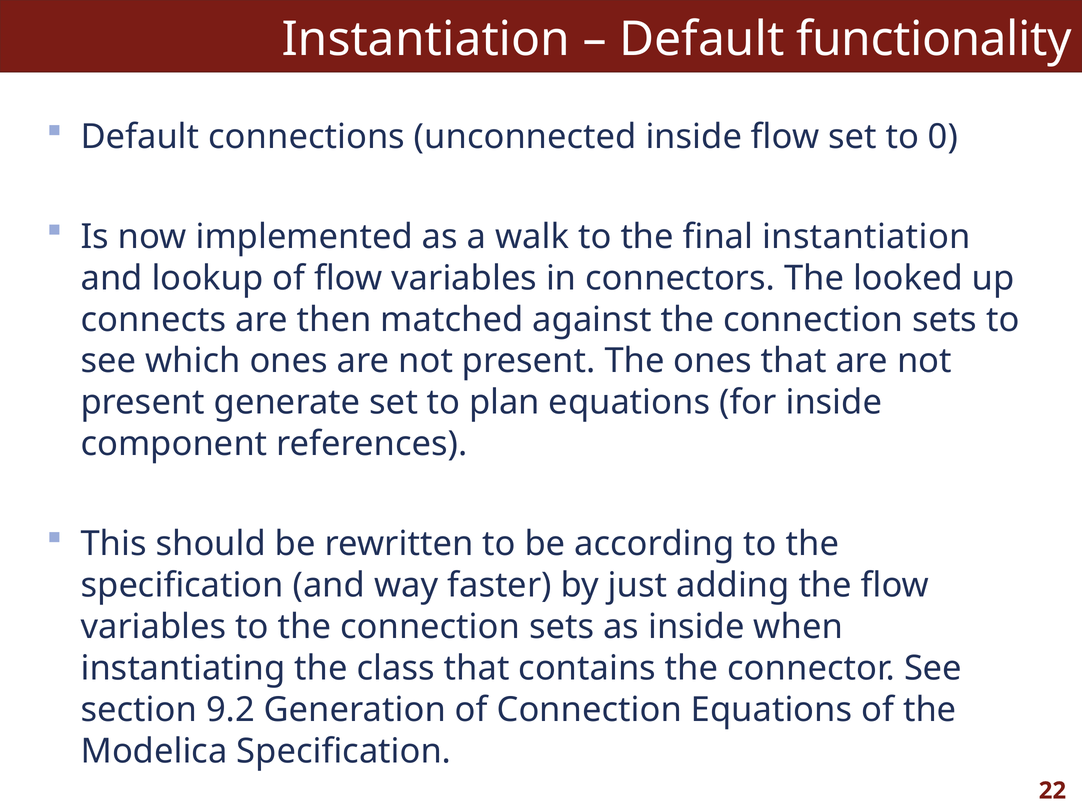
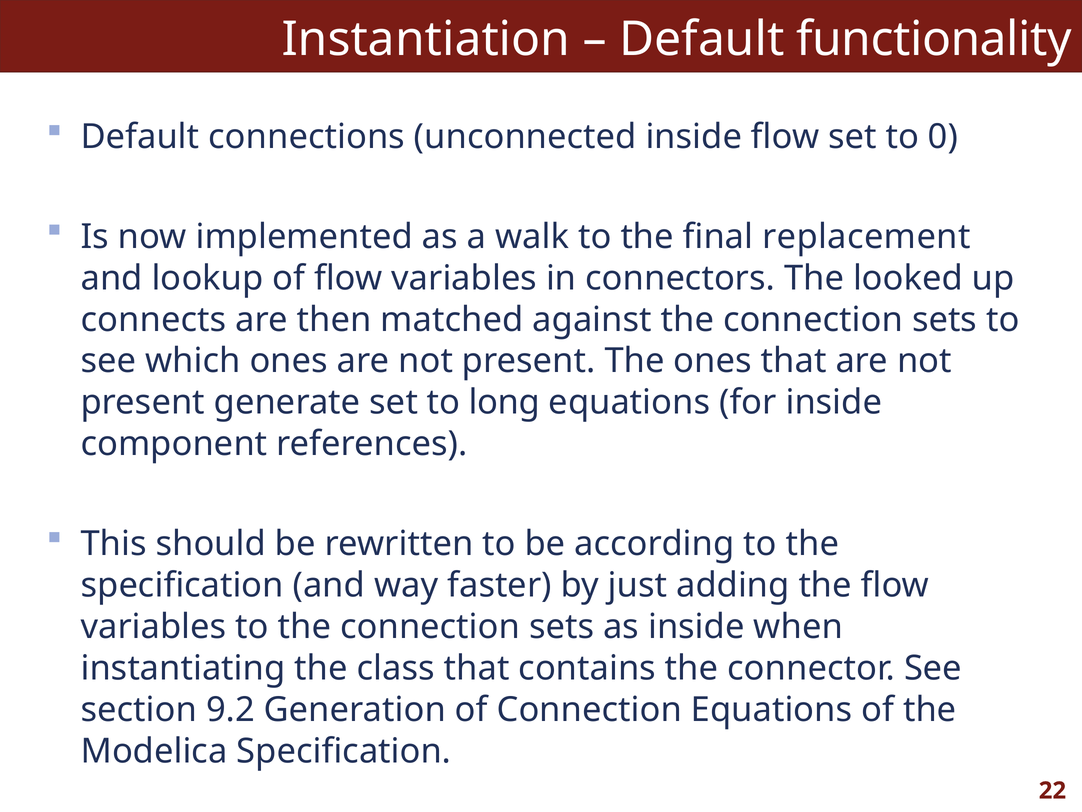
final instantiation: instantiation -> replacement (866, 237)
plan: plan -> long (505, 402)
